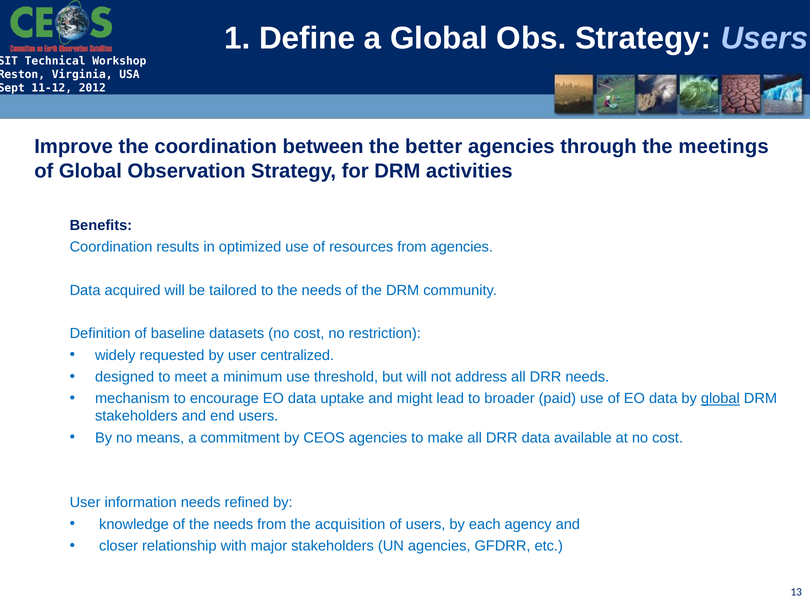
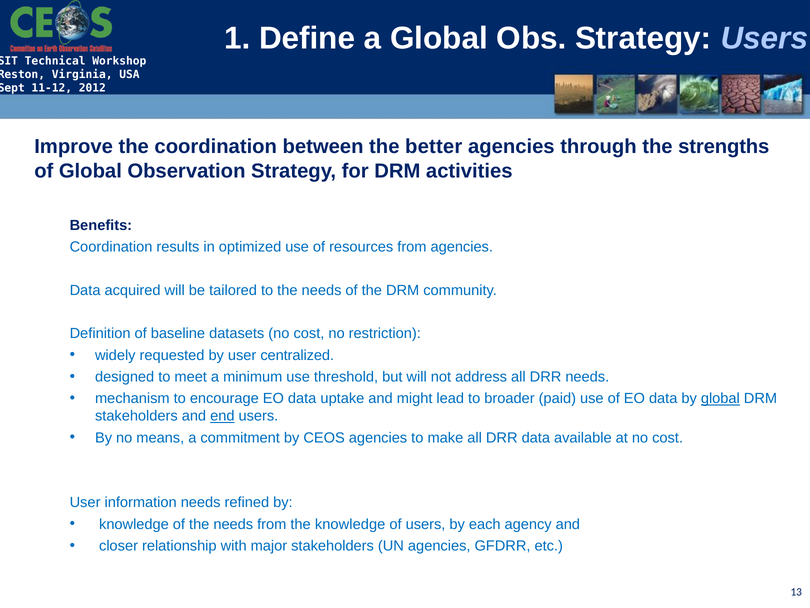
meetings: meetings -> strengths (724, 147)
end underline: none -> present (222, 416)
the acquisition: acquisition -> knowledge (350, 524)
